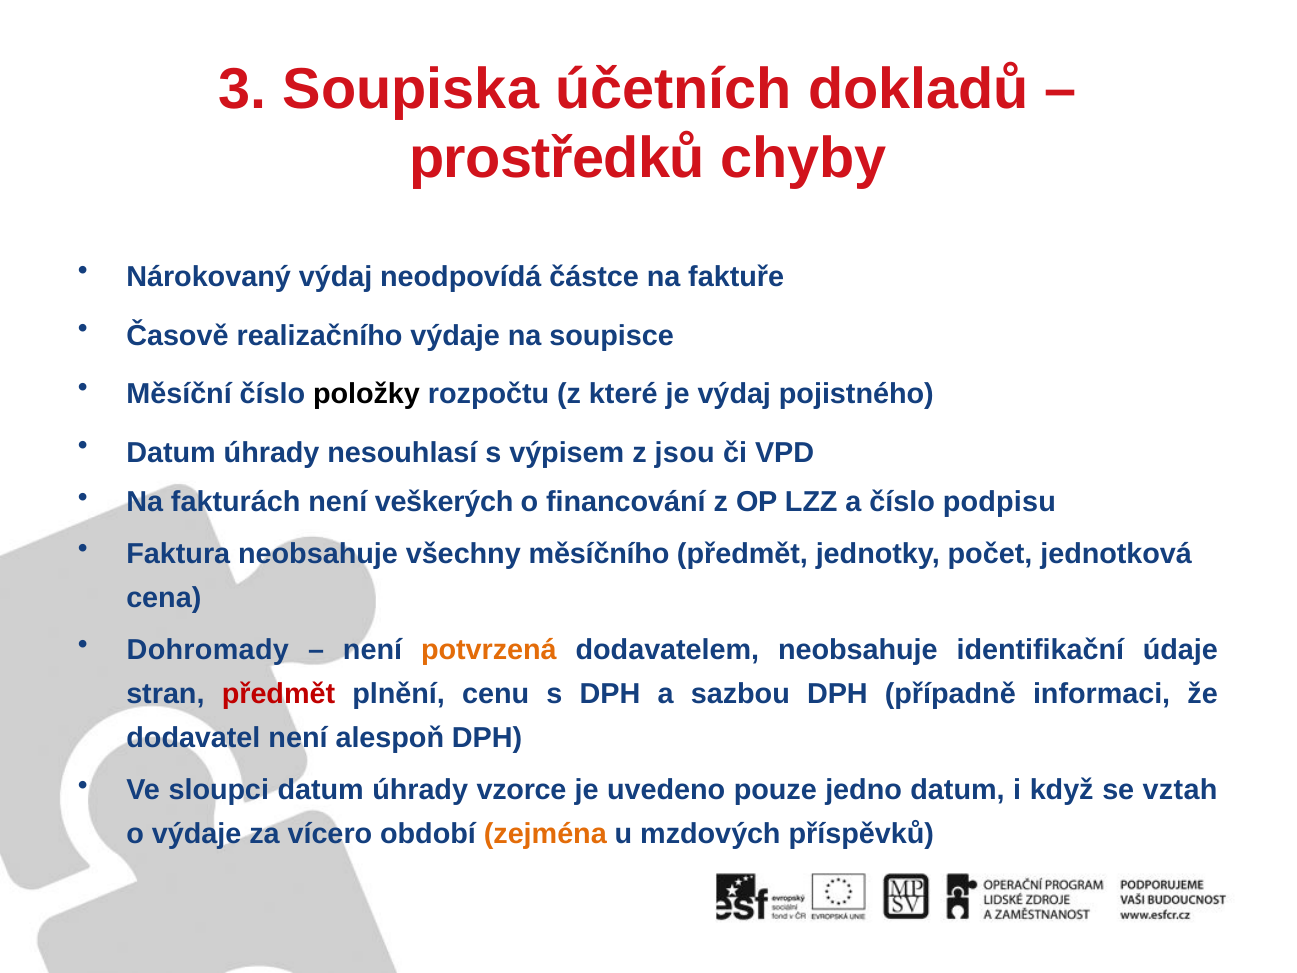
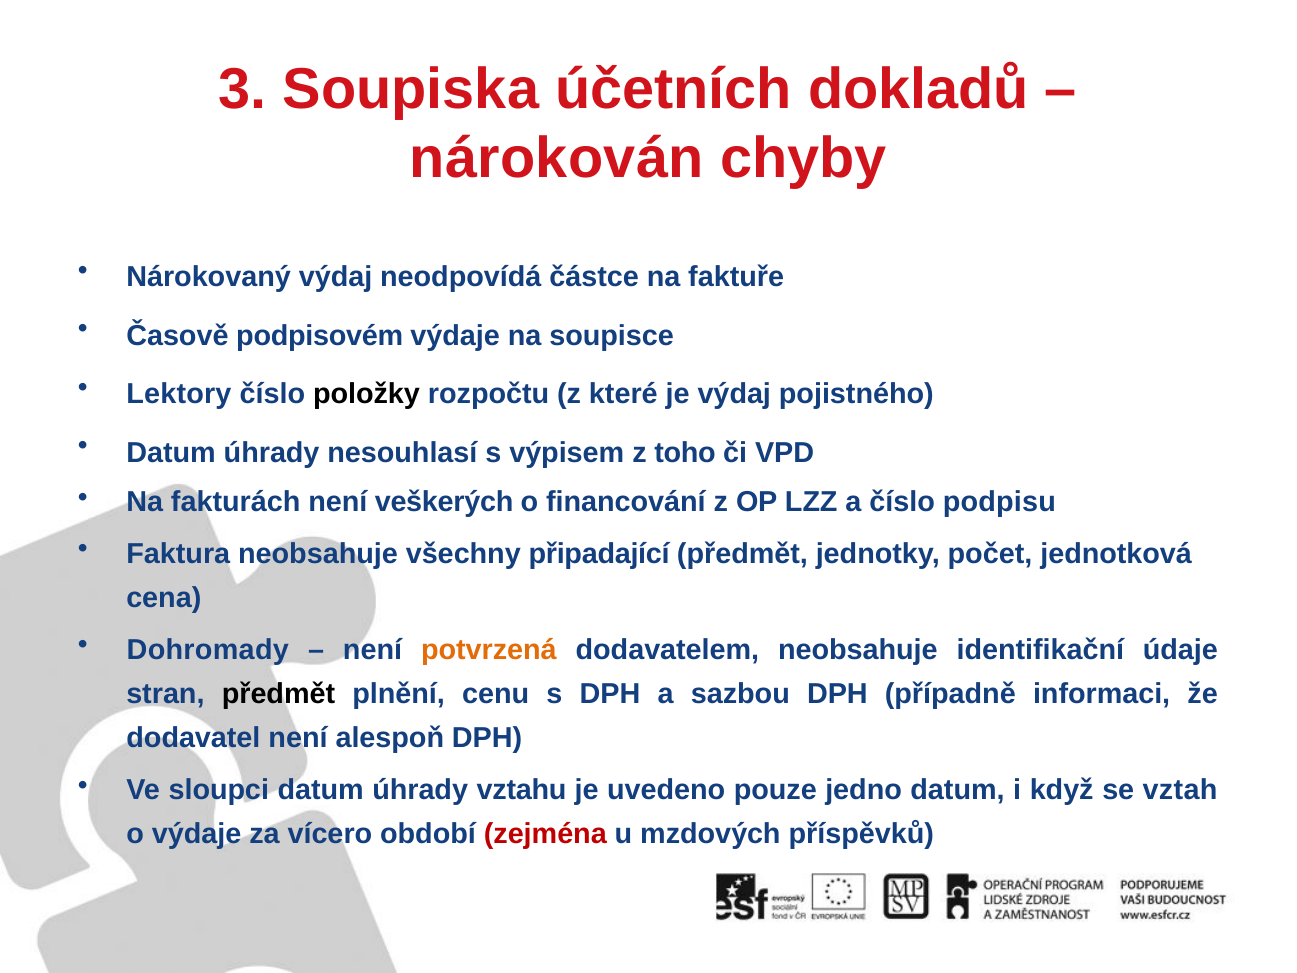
prostředků: prostředků -> nárokován (557, 159)
realizačního: realizačního -> podpisovém (320, 336)
Měsíční: Měsíční -> Lektory (179, 394)
jsou: jsou -> toho (685, 452)
měsíčního: měsíčního -> připadající (599, 554)
předmět colour: red -> black (278, 694)
vzorce: vzorce -> vztahu (522, 790)
zejména colour: orange -> red (545, 834)
